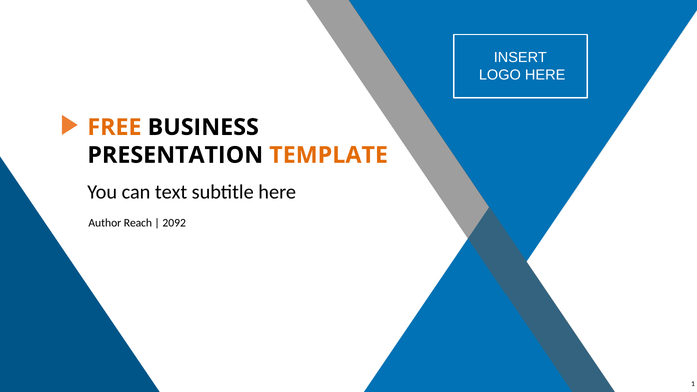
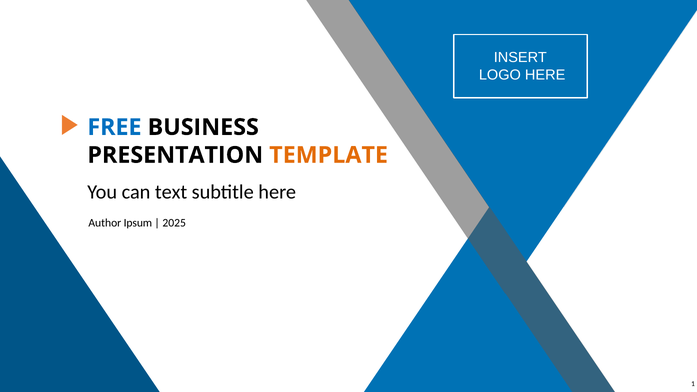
FREE colour: orange -> blue (114, 127)
Reach: Reach -> Ipsum (138, 223)
2092: 2092 -> 2025 (174, 223)
